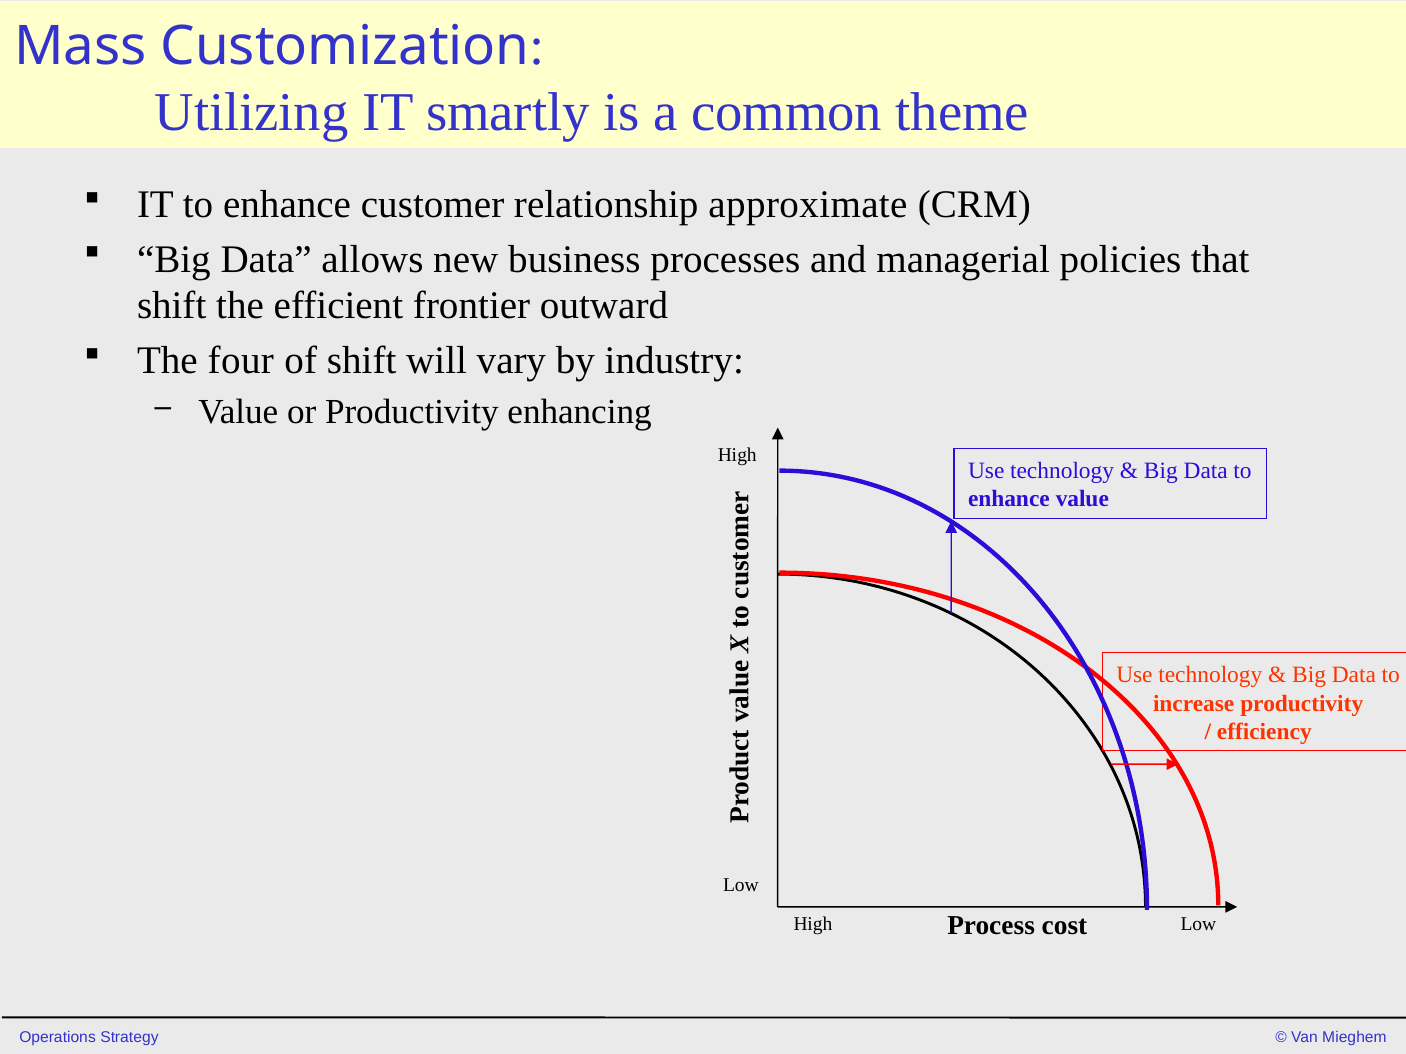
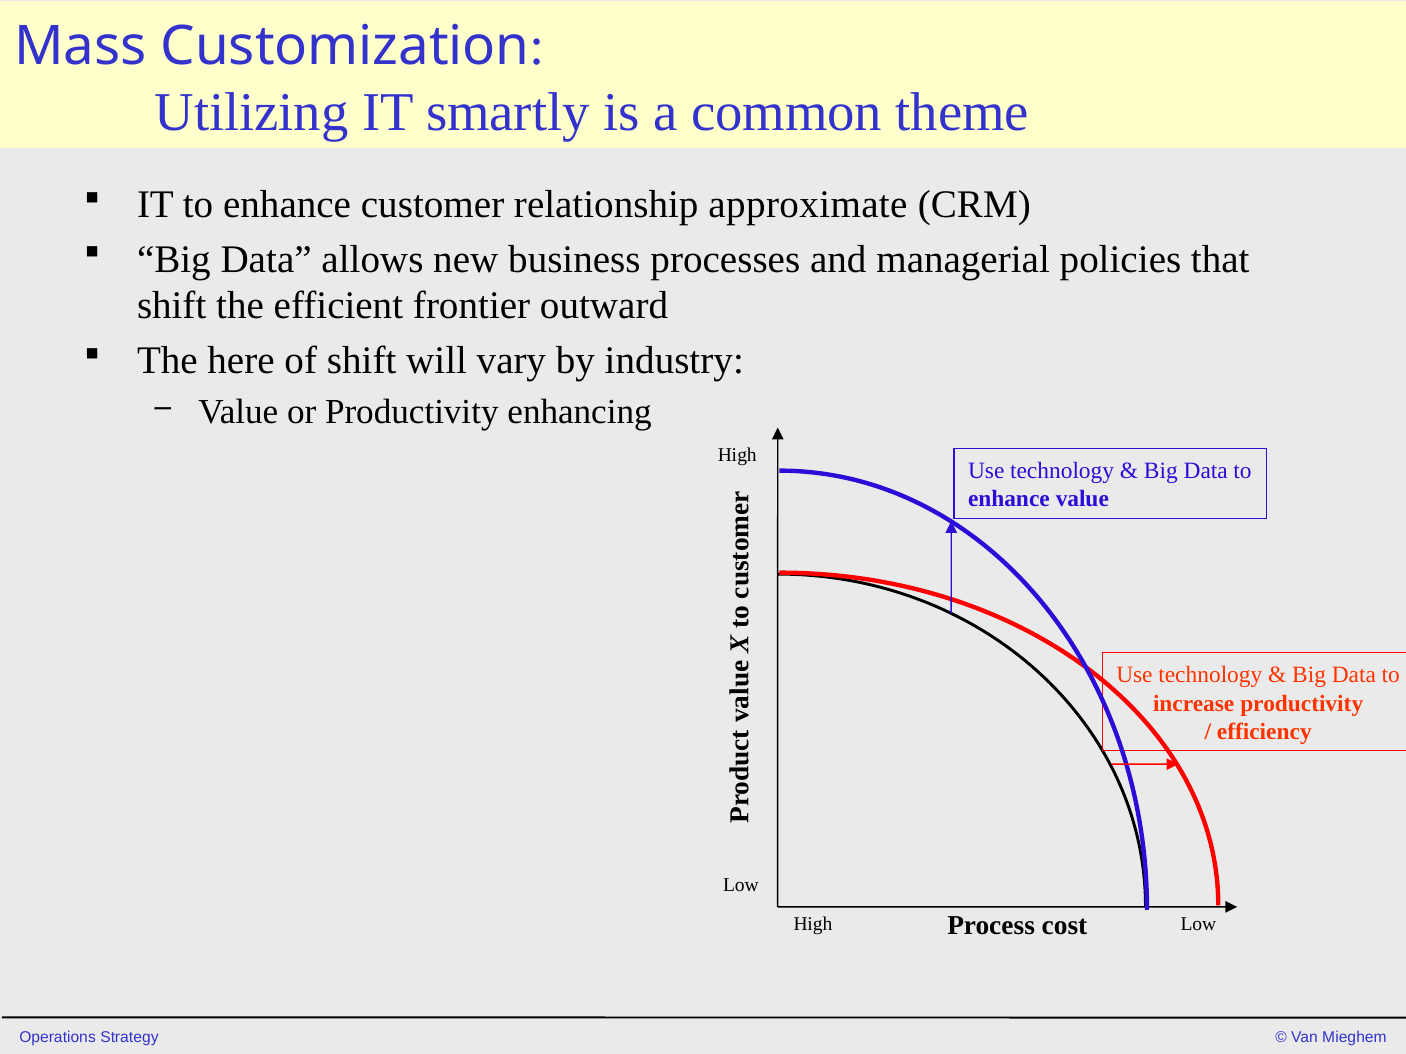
four: four -> here (241, 361)
